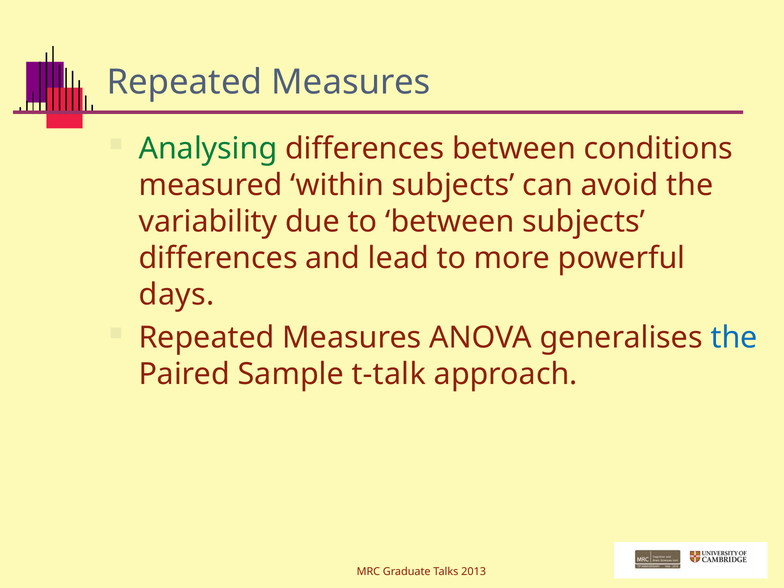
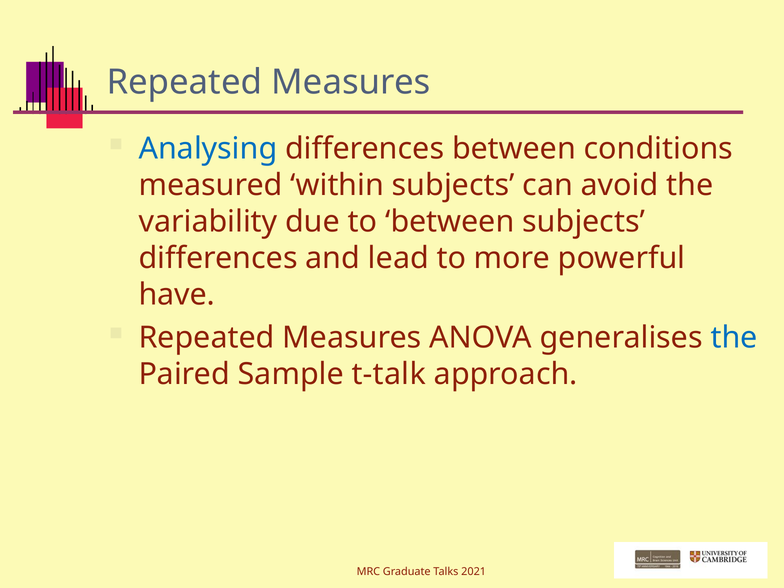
Analysing colour: green -> blue (208, 148)
days: days -> have (177, 295)
2013: 2013 -> 2021 (474, 572)
